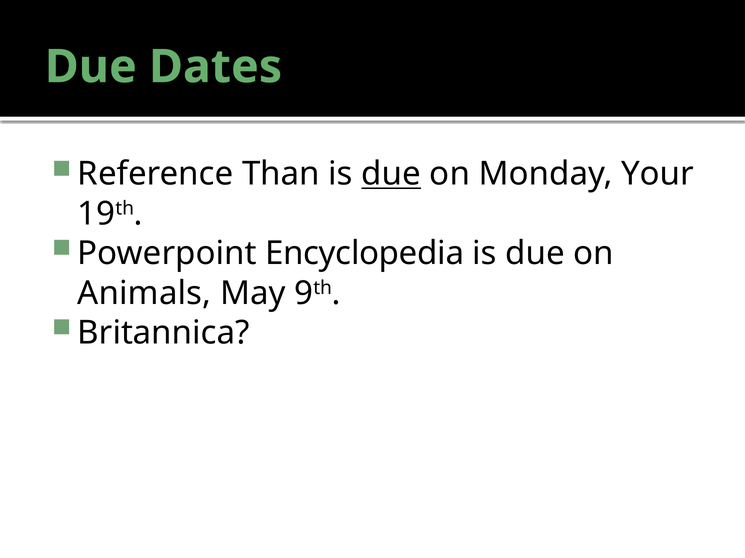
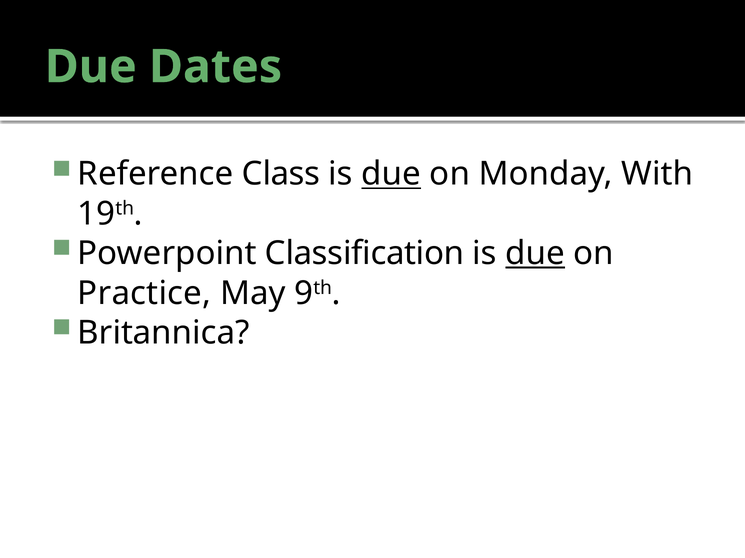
Than: Than -> Class (281, 174)
Your: Your -> With (657, 174)
Encyclopedia: Encyclopedia -> Classification (365, 254)
due underline: none -> present (535, 254)
Animals: Animals -> Practice (144, 293)
